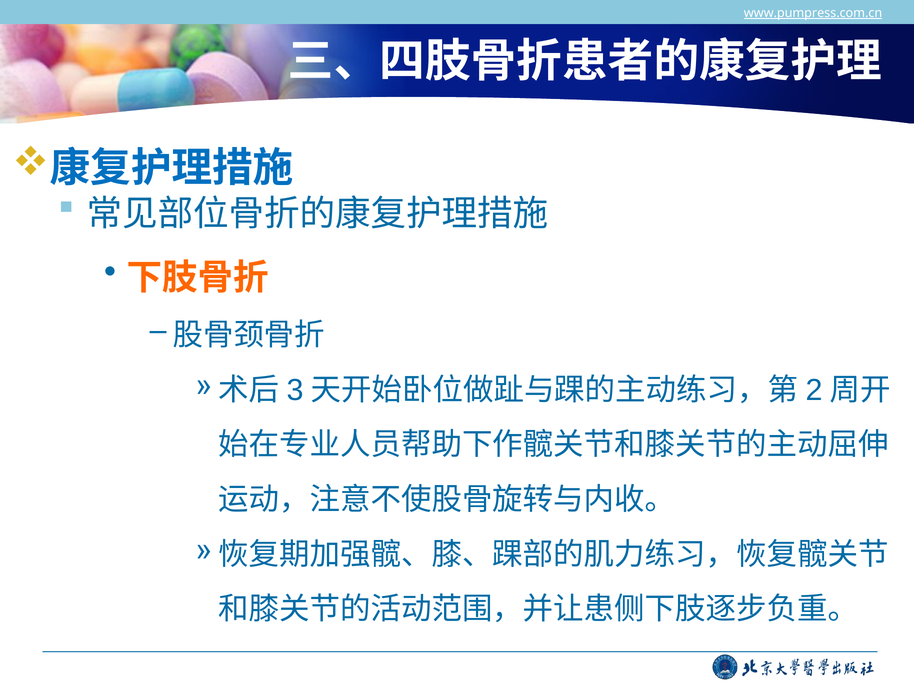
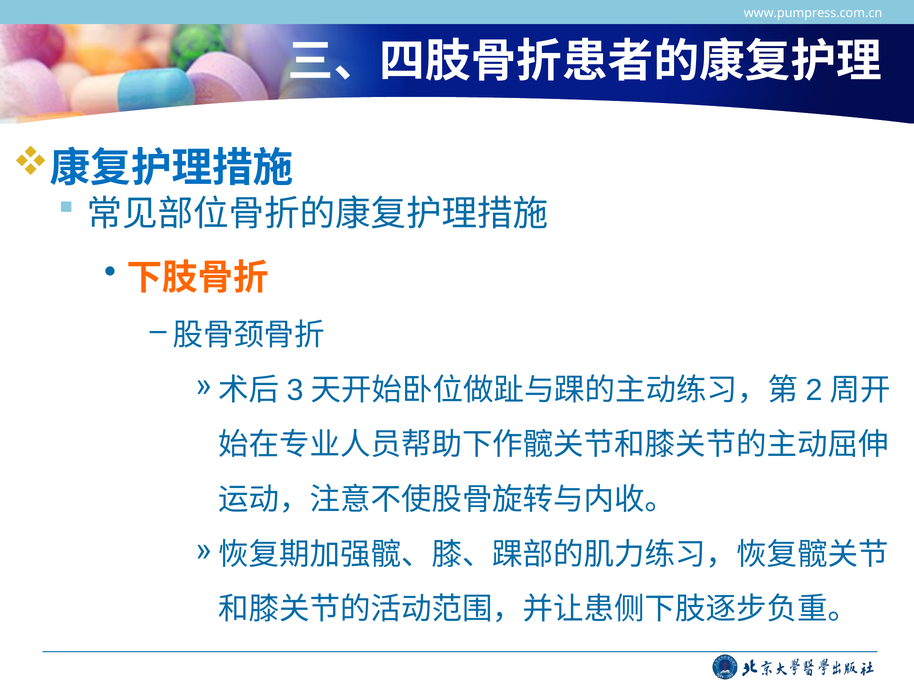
www.pumpress.com.cn underline: present -> none (813, 13)
